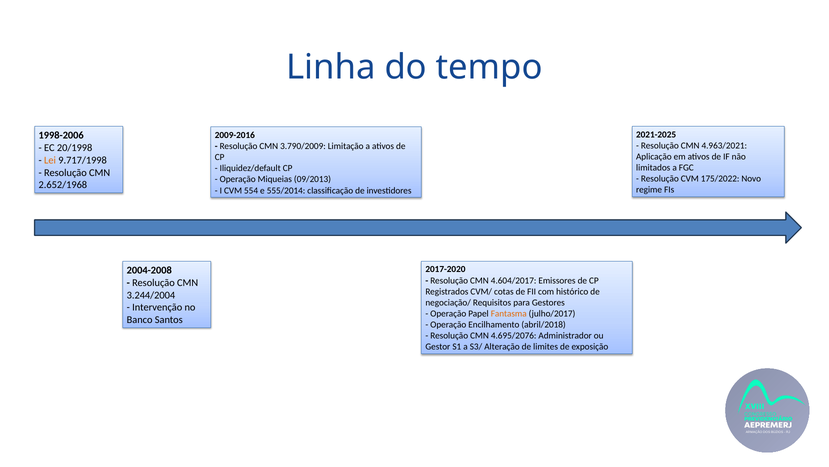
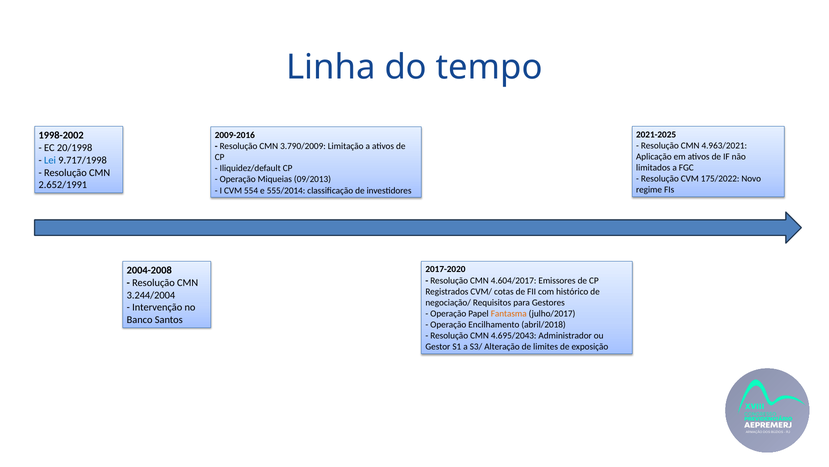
1998-2006: 1998-2006 -> 1998-2002 (61, 135)
Lei colour: orange -> blue (50, 160)
2.652/1968: 2.652/1968 -> 2.652/1991 (63, 185)
4.695/2076: 4.695/2076 -> 4.695/2043 (514, 335)
